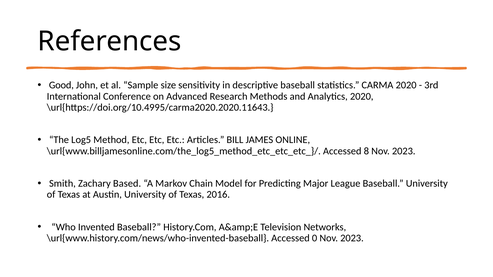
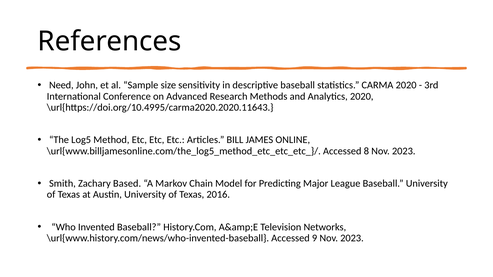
Good: Good -> Need (61, 85)
0: 0 -> 9 (315, 238)
